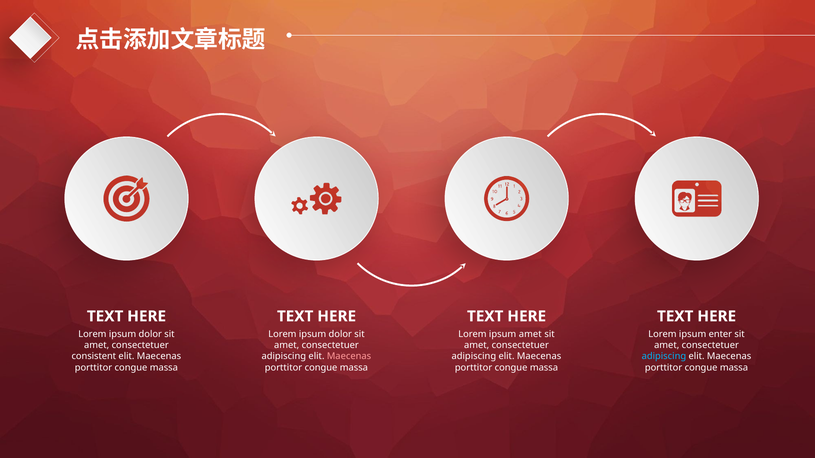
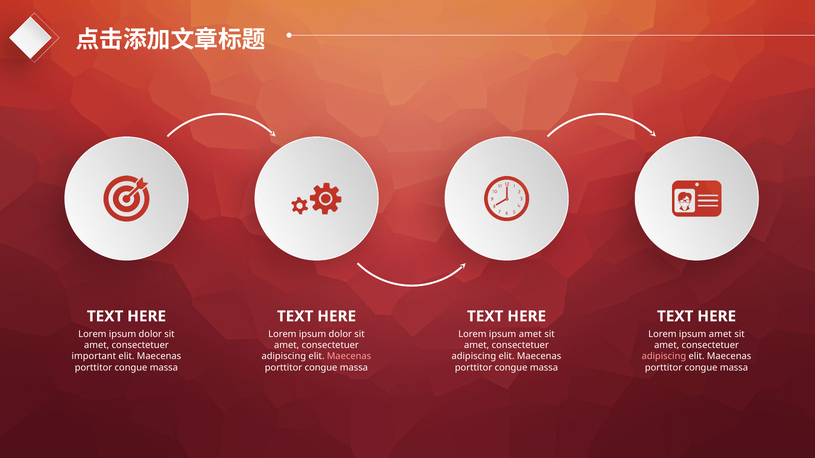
enter: enter -> amet (720, 334)
consistent: consistent -> important (94, 357)
adipiscing colour: light blue -> pink (664, 357)
